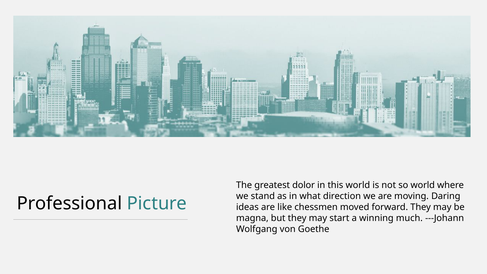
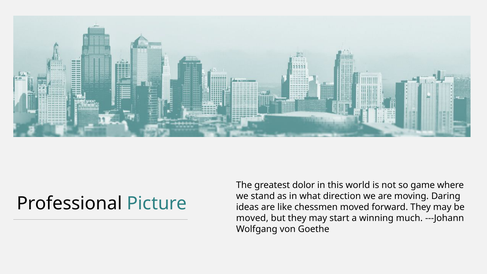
so world: world -> game (423, 185)
magna: magna -> moved (252, 218)
